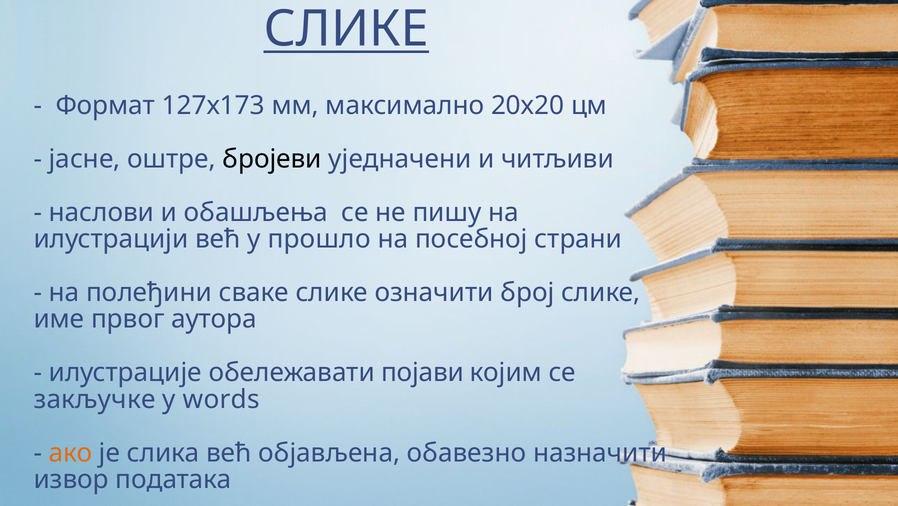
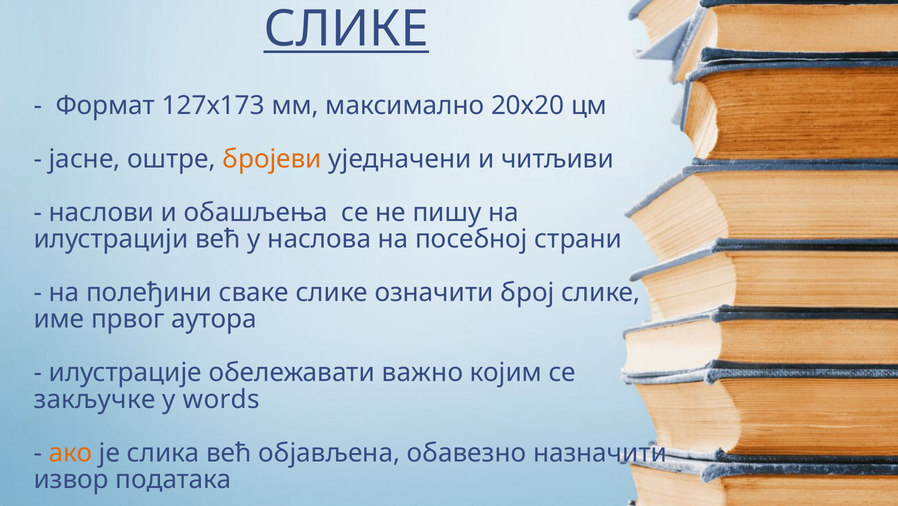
бројеви colour: black -> orange (272, 159)
прошло: прошло -> наслова (319, 239)
појави: појави -> важно (422, 372)
